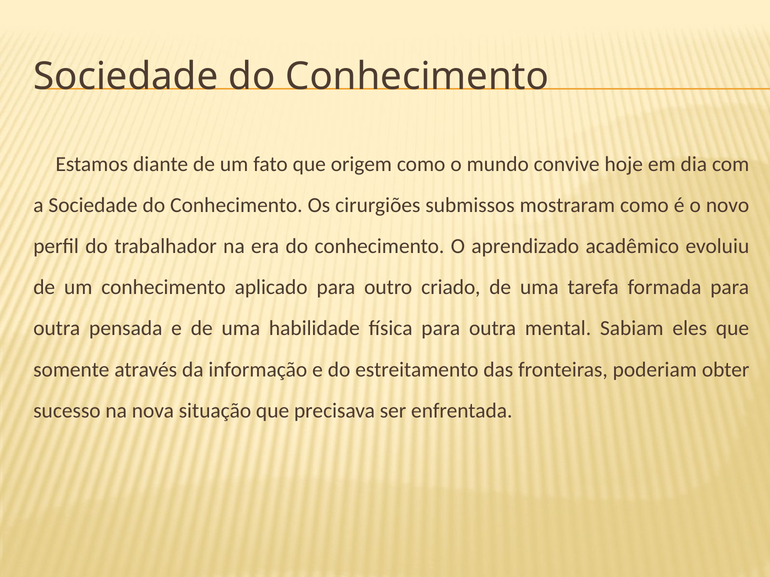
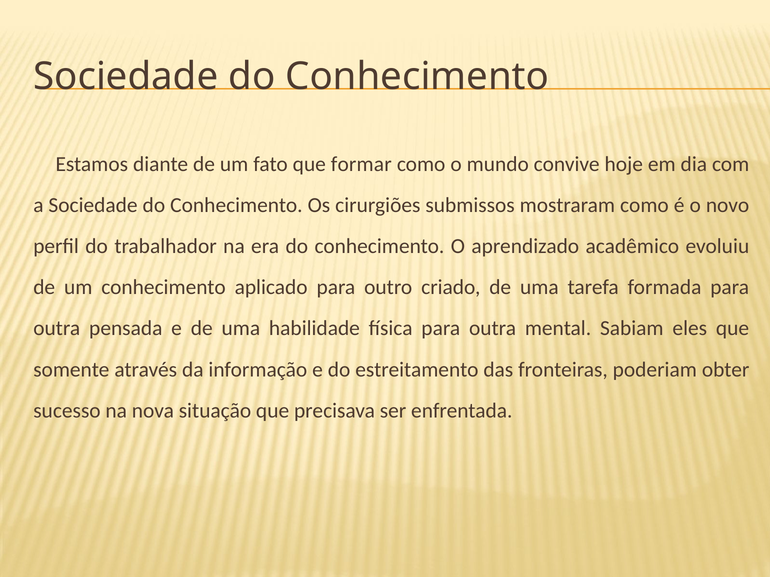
origem: origem -> formar (361, 164)
